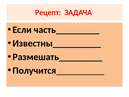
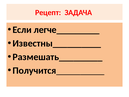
часть_________: часть_________ -> легче_________ (67, 30)
